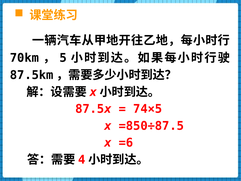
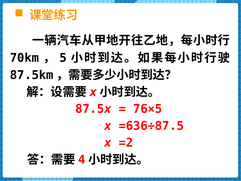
74×5: 74×5 -> 76×5 (148, 109)
=850÷87.5: =850÷87.5 -> =636÷87.5 (151, 126)
=6: =6 -> =2 (126, 143)
